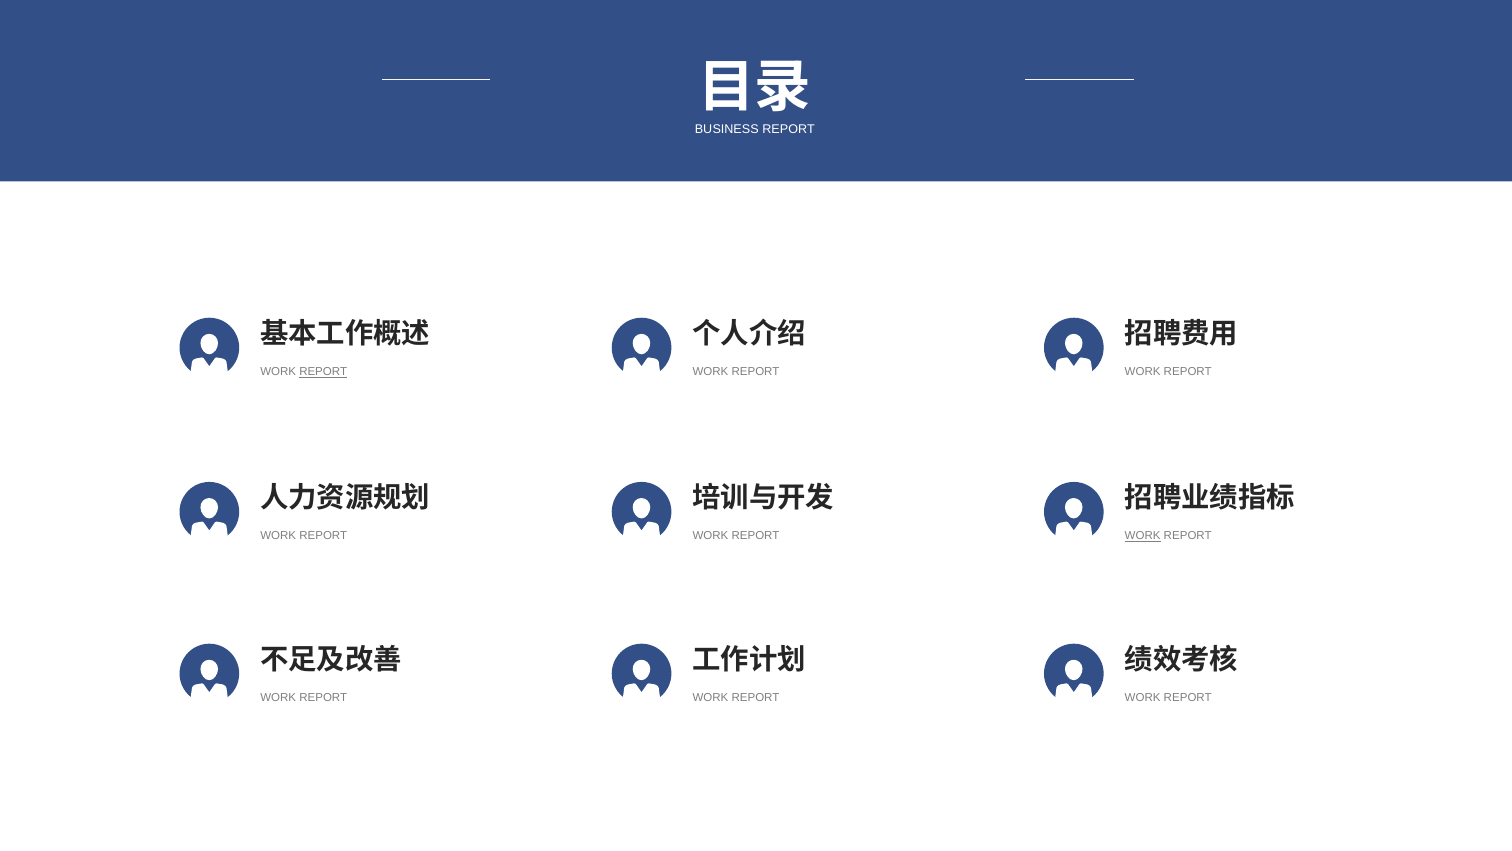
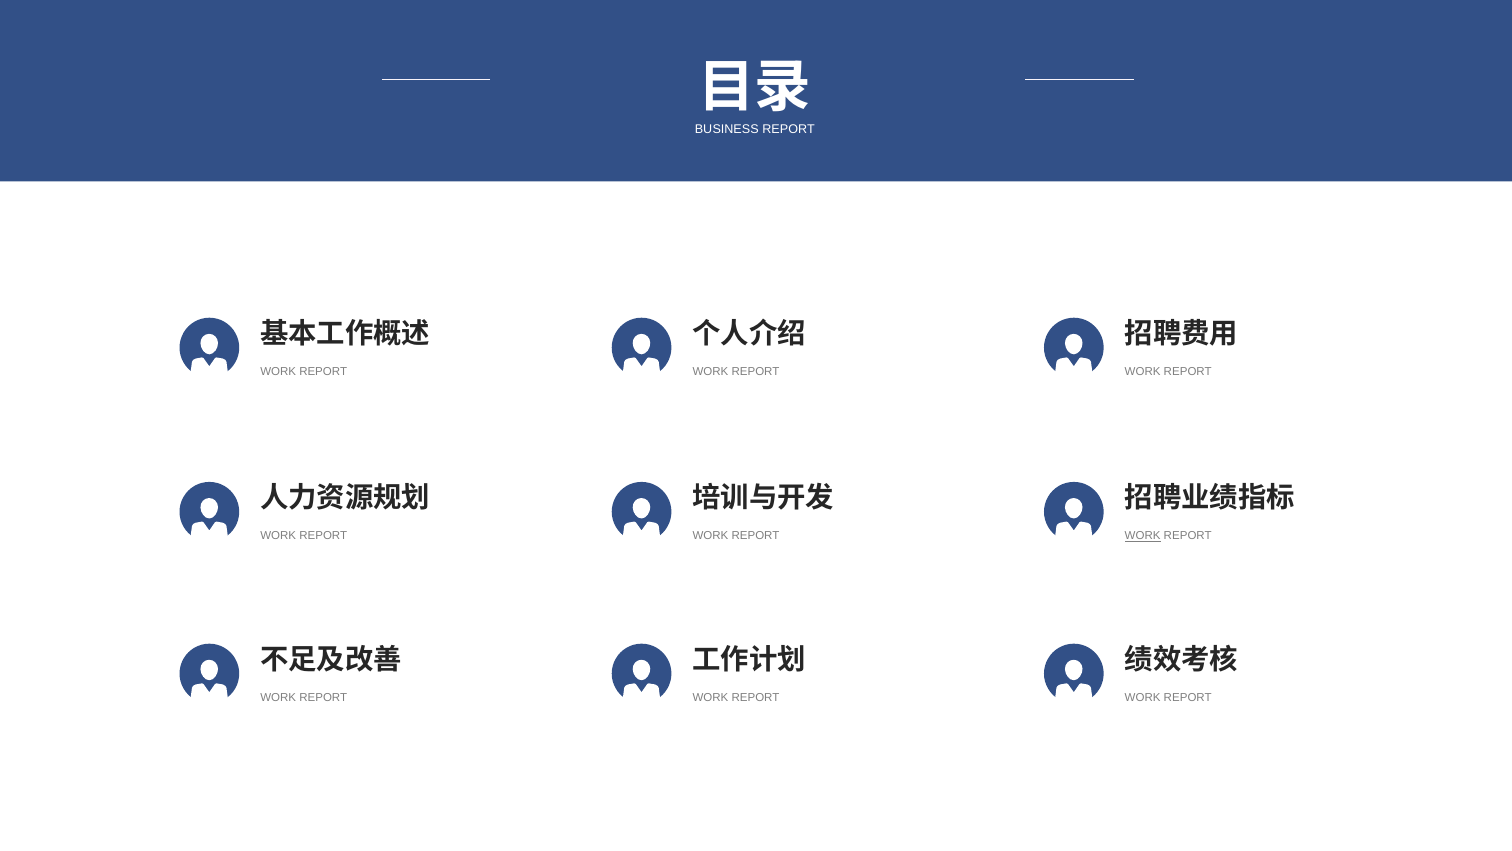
REPORT underline: present -> none (323, 372)
